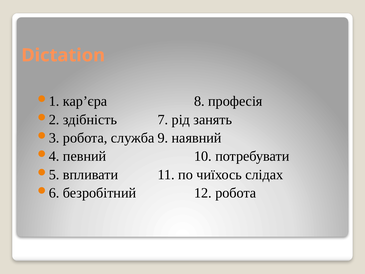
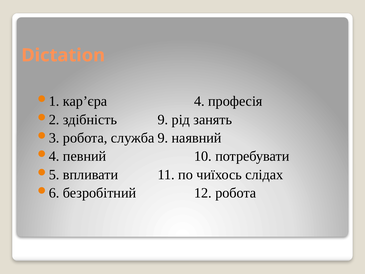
8: 8 -> 4 (199, 101)
7: 7 -> 9 (163, 119)
